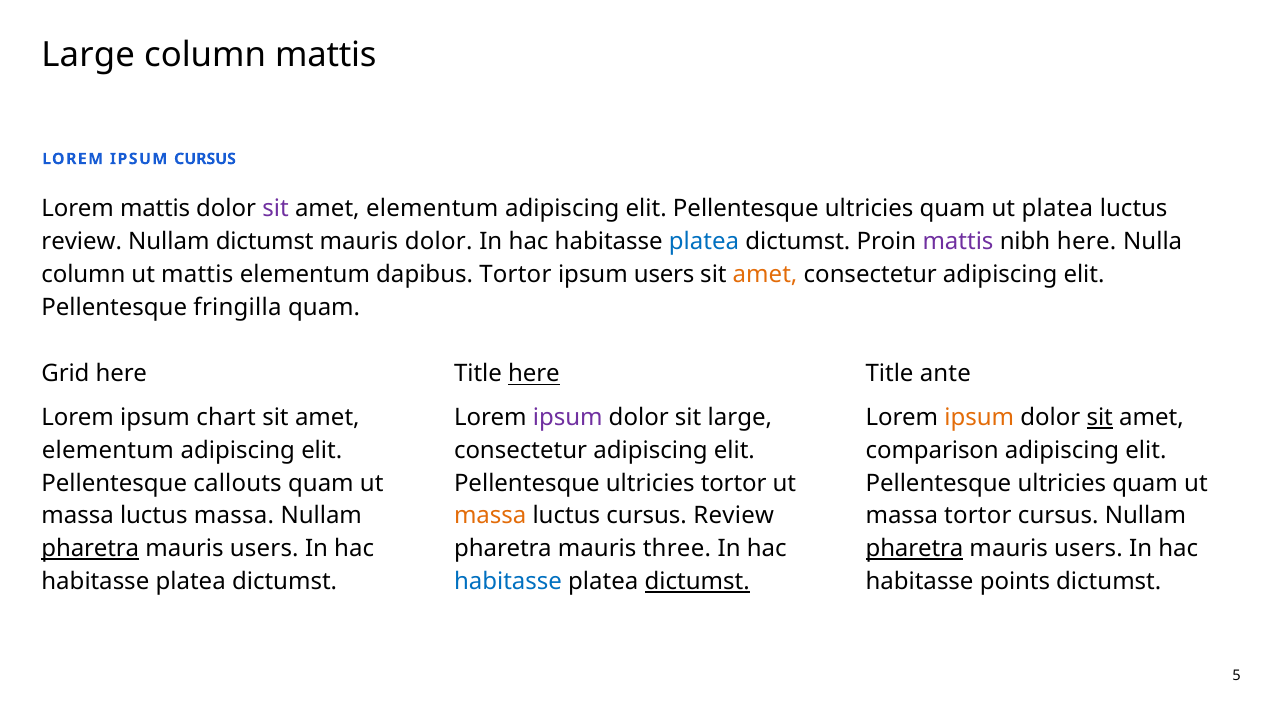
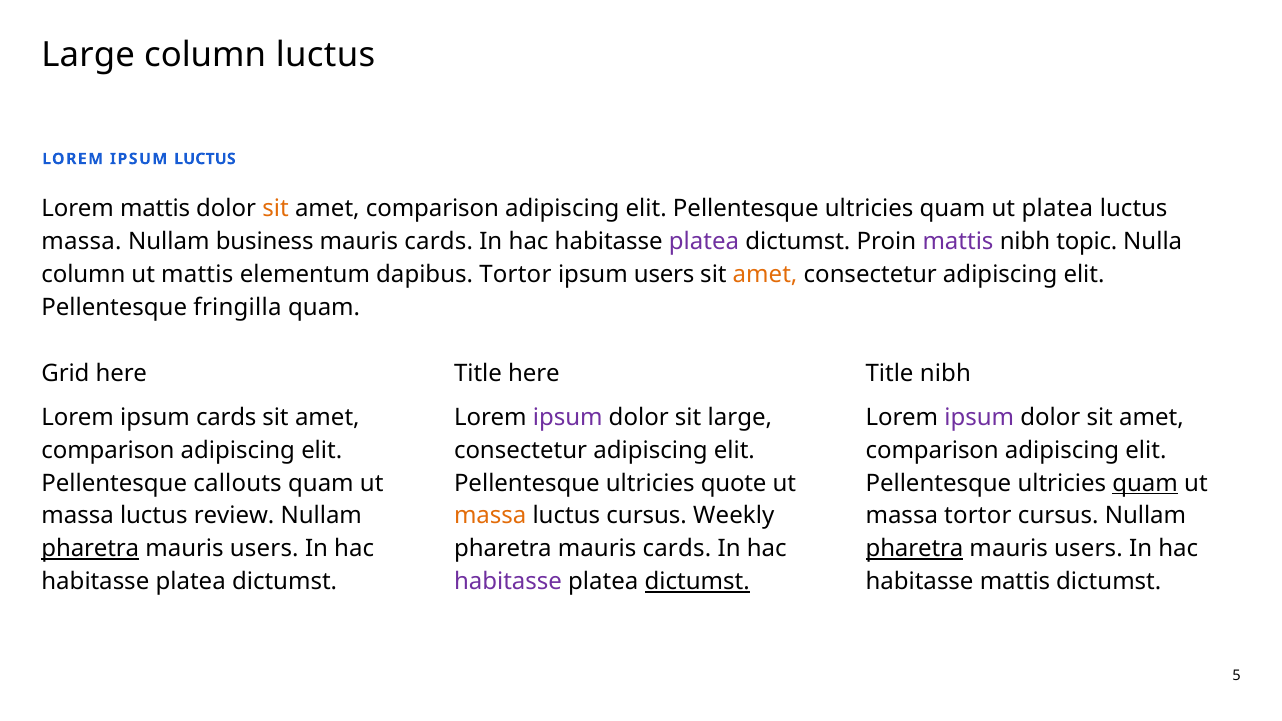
column mattis: mattis -> luctus (326, 55)
IPSUM CURSUS: CURSUS -> LUCTUS (205, 159)
sit colour: purple -> orange (276, 209)
elementum: elementum -> comparison (432, 209)
review: review -> massa (82, 242)
Nullam dictumst: dictumst -> business (265, 242)
dolor: dolor -> cards (439, 242)
platea colour: blue -> purple (704, 242)
nibh here: here -> topic (1087, 242)
here underline: present -> none (534, 374)
Title ante: ante -> nibh (945, 374)
ipsum chart: chart -> cards (226, 418)
ipsum colour: orange -> purple (979, 418)
sit underline: present -> none (1100, 418)
elementum: elementum -> comparison (108, 450)
ultricies tortor: tortor -> quote (734, 483)
quam underline: none -> present (1145, 483)
luctus massa: massa -> review (234, 516)
cursus Review: Review -> Weekly (734, 516)
pharetra mauris three: three -> cards (677, 549)
habitasse colour: blue -> purple (508, 582)
habitasse points: points -> mattis (1015, 582)
